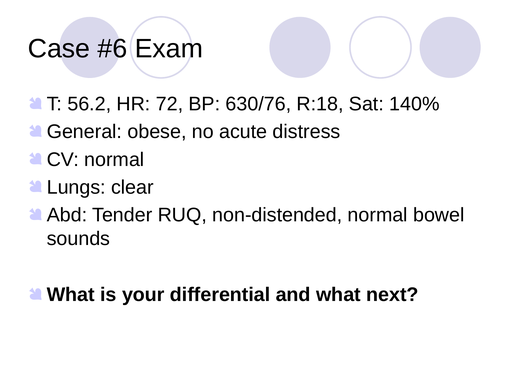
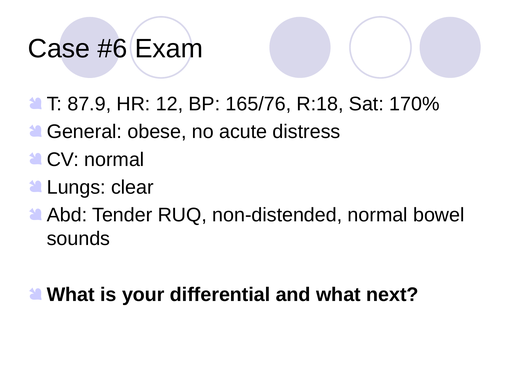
56.2: 56.2 -> 87.9 (89, 104)
72: 72 -> 12 (169, 104)
630/76: 630/76 -> 165/76 (258, 104)
140%: 140% -> 170% (414, 104)
